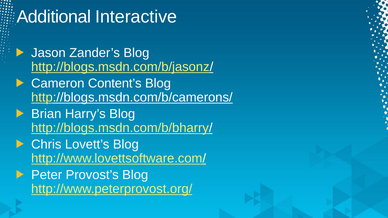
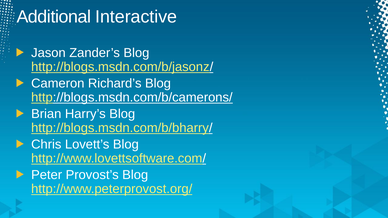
Content’s: Content’s -> Richard’s (115, 84)
